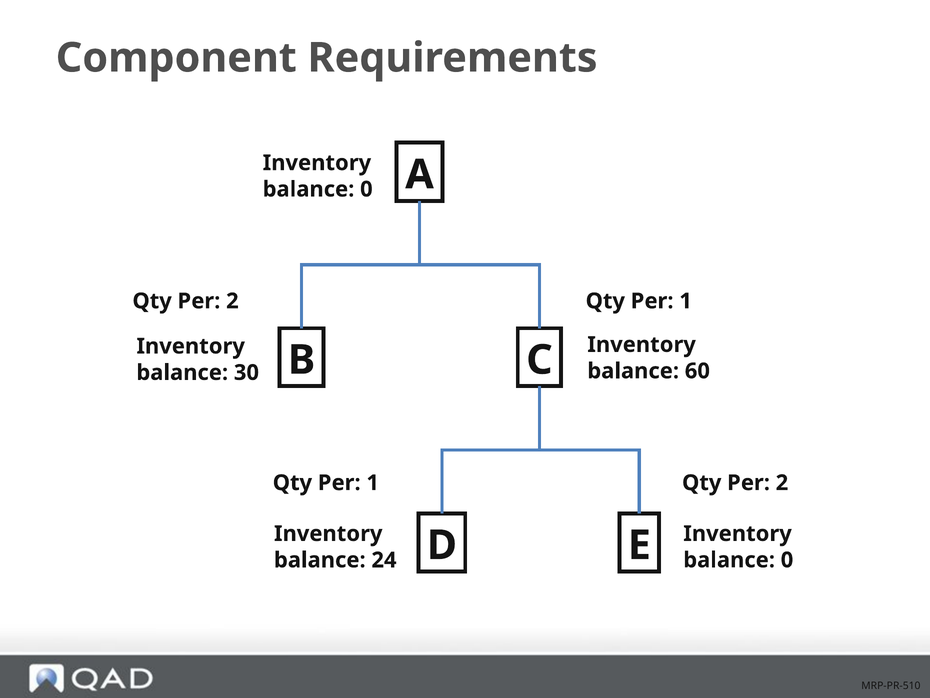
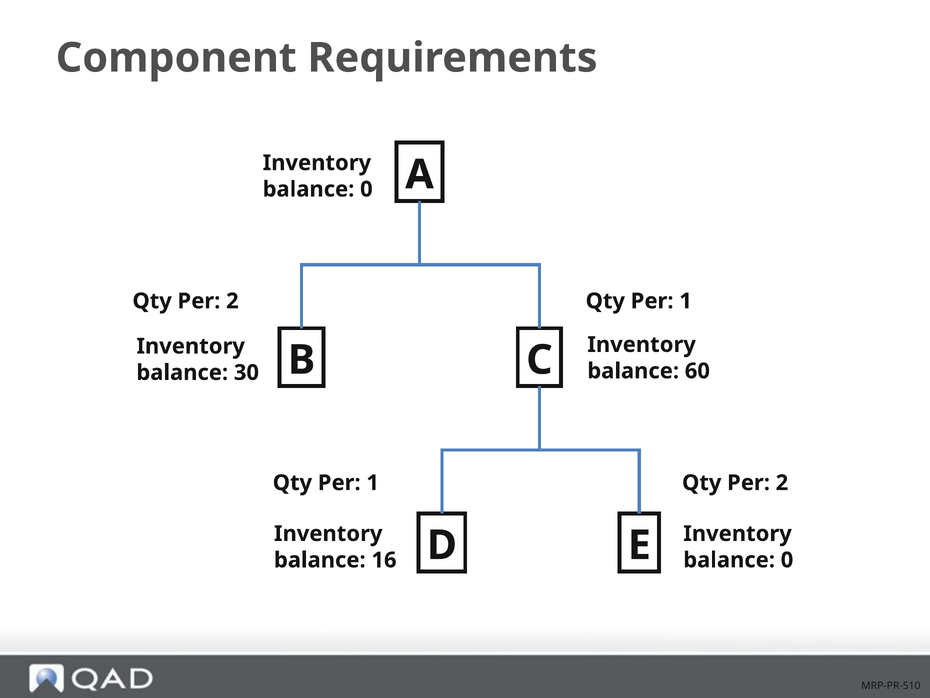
24: 24 -> 16 (384, 560)
